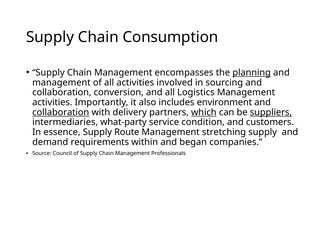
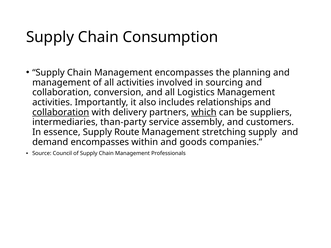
planning underline: present -> none (252, 73)
environment: environment -> relationships (224, 102)
suppliers underline: present -> none (271, 112)
what-party: what-party -> than-party (123, 122)
condition: condition -> assembly (203, 122)
demand requirements: requirements -> encompasses (100, 142)
began: began -> goods (193, 142)
